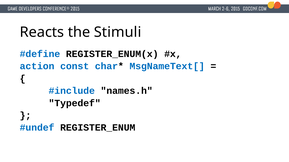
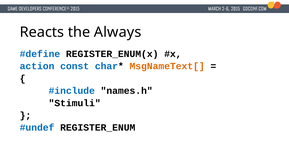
Stimuli: Stimuli -> Always (118, 32)
MsgNameText[ colour: blue -> orange (167, 66)
Typedef: Typedef -> Stimuli (75, 103)
